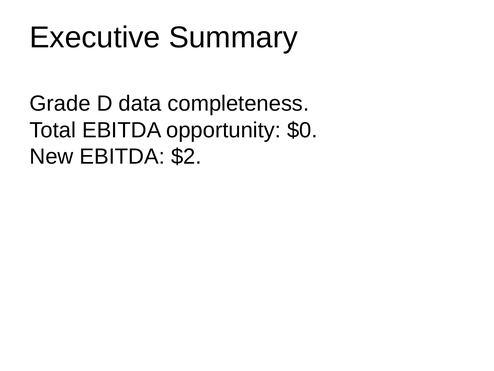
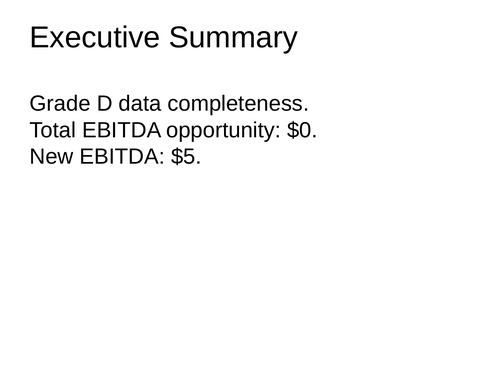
$2: $2 -> $5 (186, 156)
